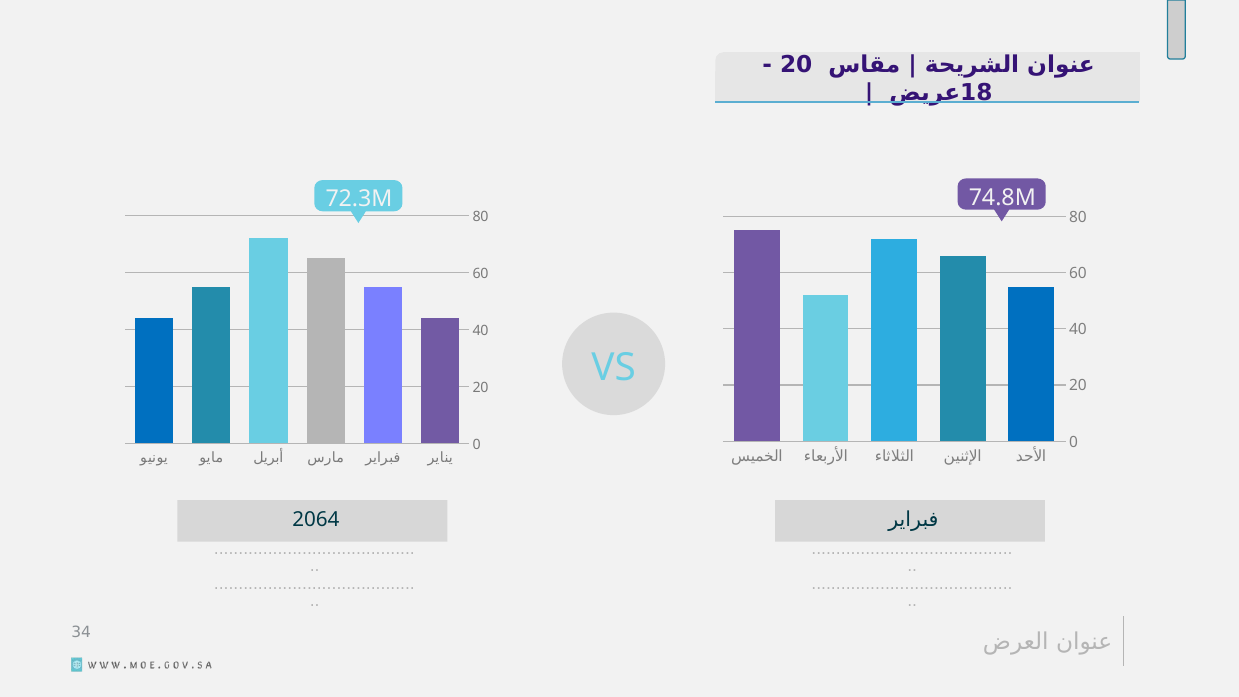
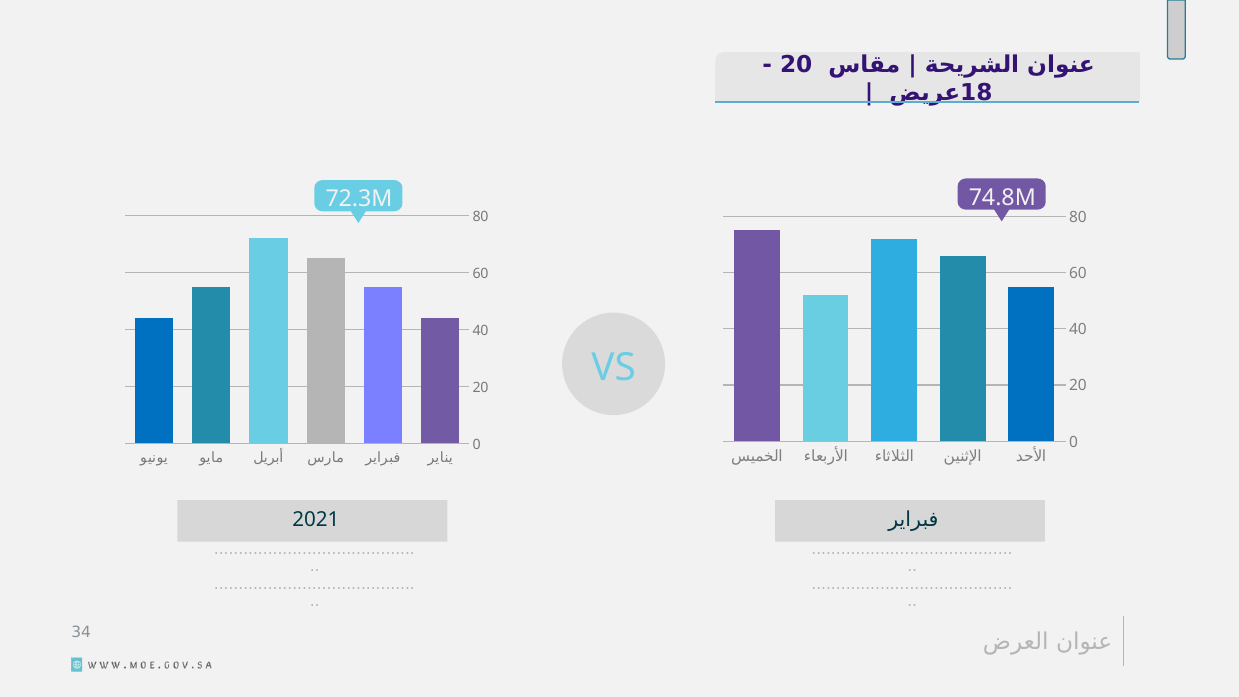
2064: 2064 -> 2021 (316, 520)
